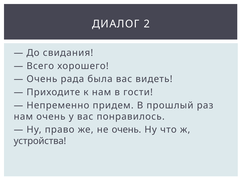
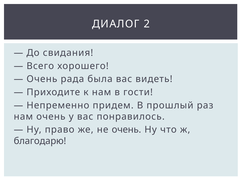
устройства: устройства -> благодарю (40, 141)
